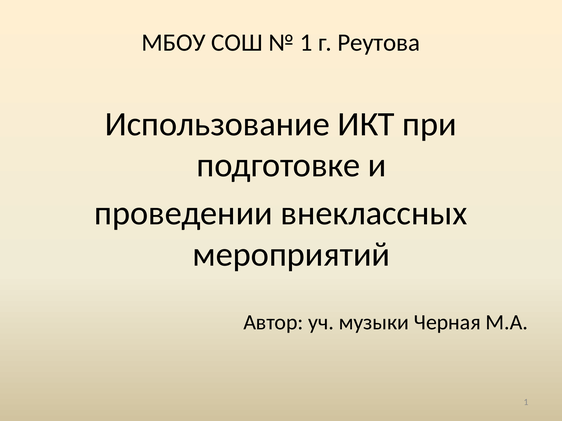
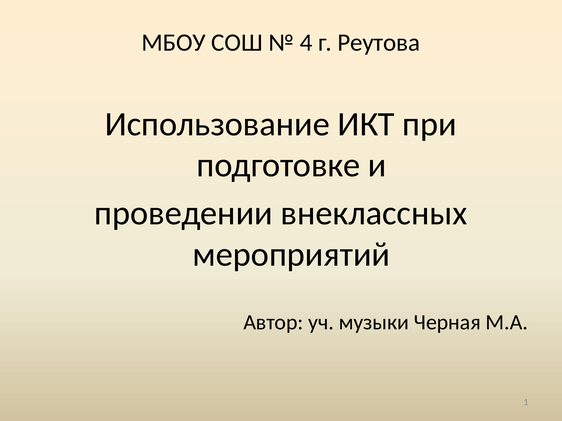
1: 1 -> 4 (306, 43)
